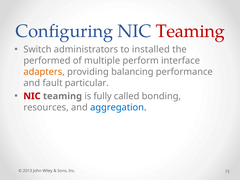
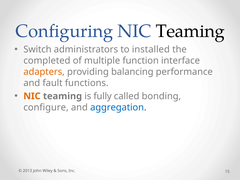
Teaming colour: red -> black (190, 31)
performed: performed -> completed (47, 61)
perform: perform -> function (141, 61)
particular: particular -> functions (87, 83)
NIC colour: red -> orange (32, 96)
resources: resources -> configure (46, 107)
